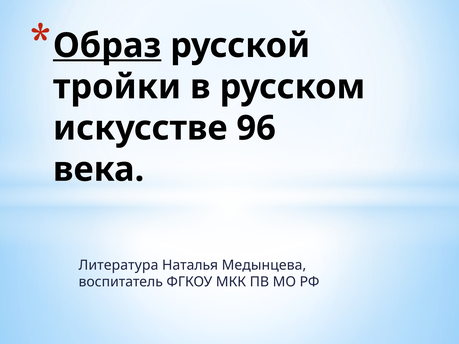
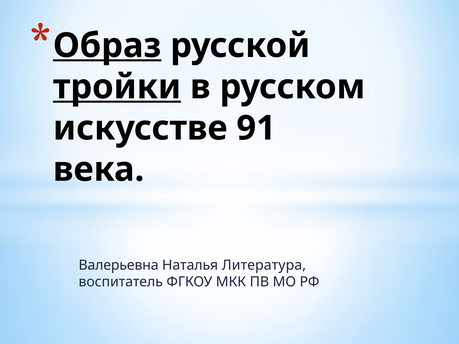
тройки underline: none -> present (117, 87)
96: 96 -> 91 (256, 128)
Литература: Литература -> Валерьевна (119, 265)
Медынцева: Медынцева -> Литература (264, 265)
